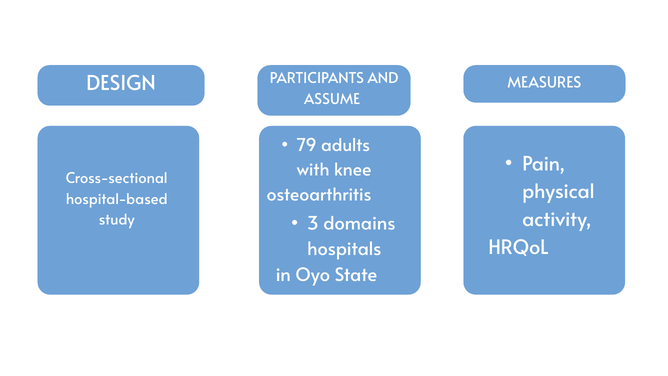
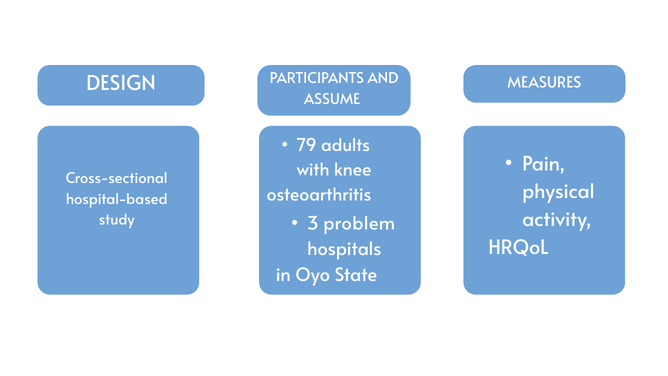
domains: domains -> problem (359, 223)
